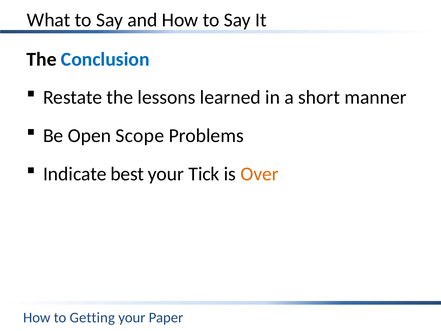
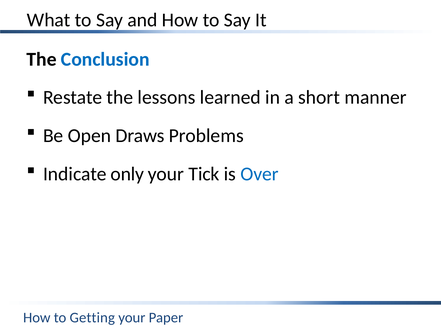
Scope: Scope -> Draws (140, 136)
best: best -> only (127, 174)
Over colour: orange -> blue (260, 174)
